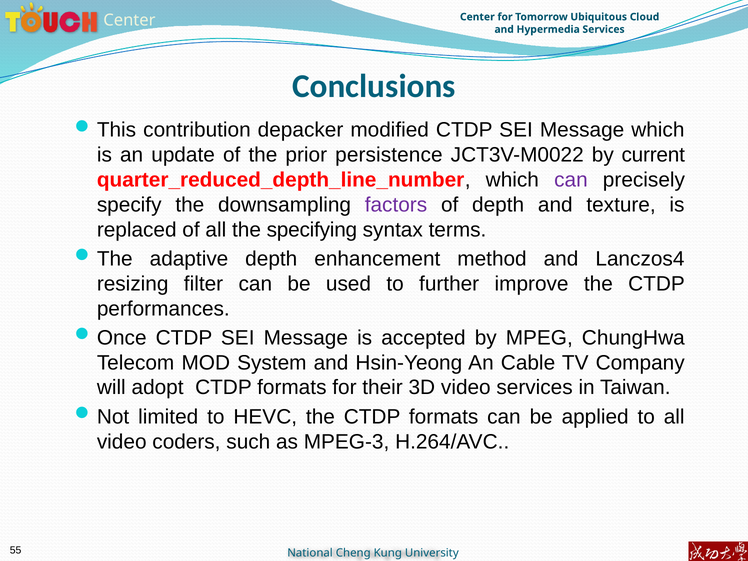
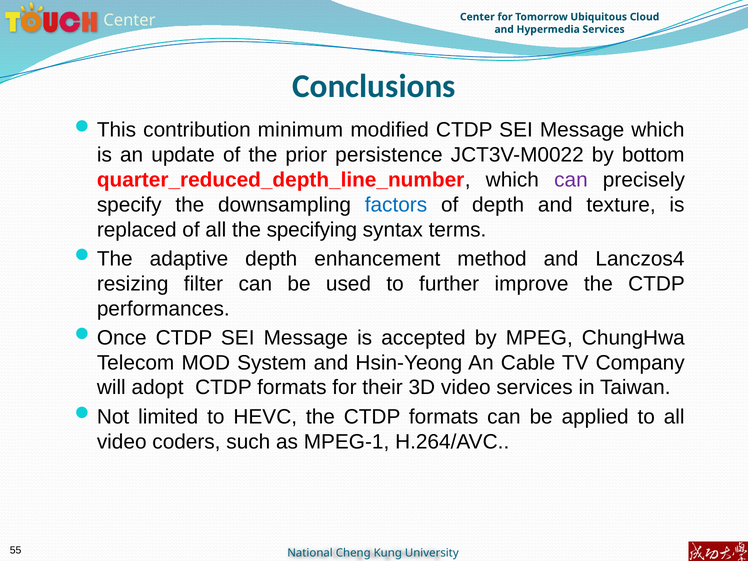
depacker: depacker -> minimum (300, 130)
current: current -> bottom (653, 155)
factors colour: purple -> blue (396, 205)
MPEG-3: MPEG-3 -> MPEG-1 (347, 442)
